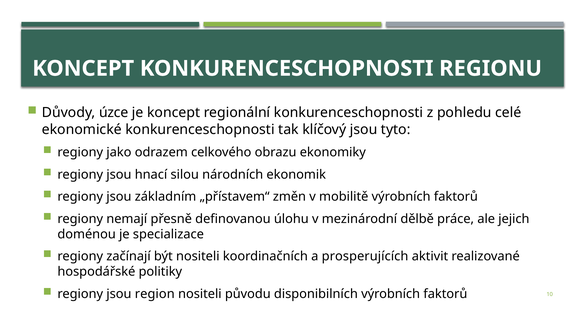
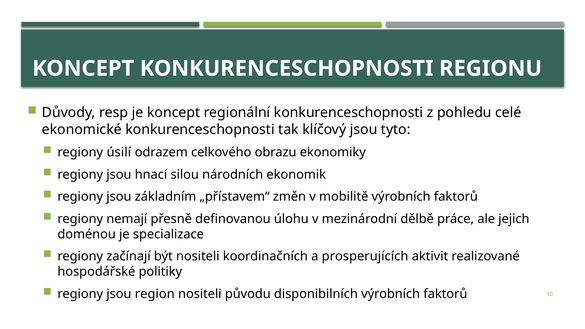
úzce: úzce -> resp (114, 113)
jako: jako -> úsilí (119, 152)
